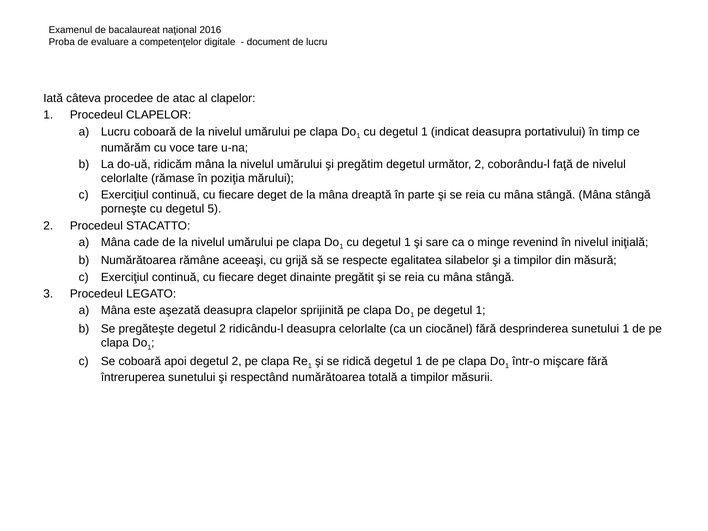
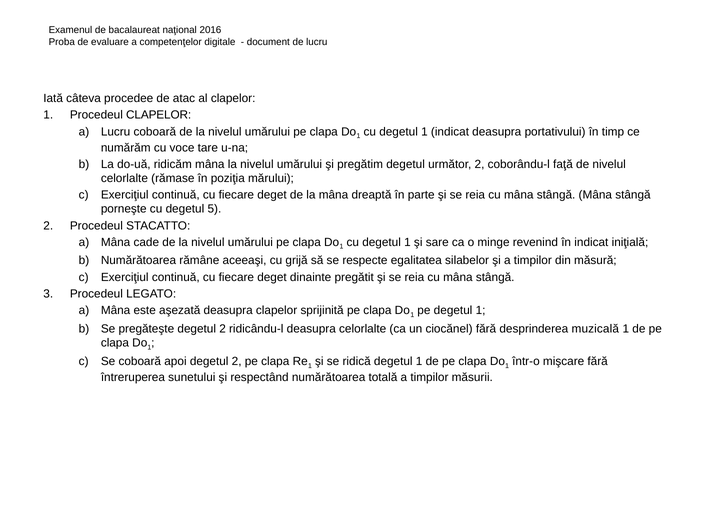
în nivelul: nivelul -> indicat (591, 242)
desprinderea sunetului: sunetului -> muzicală (595, 329)
